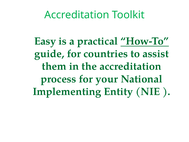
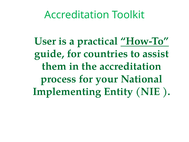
Easy: Easy -> User (45, 41)
